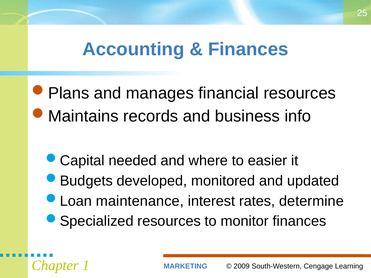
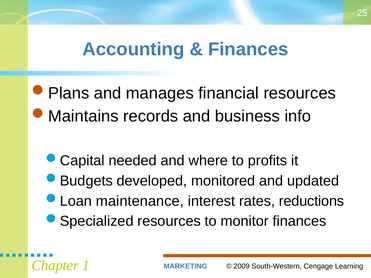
easier: easier -> profits (268, 161)
determine: determine -> reductions (312, 201)
